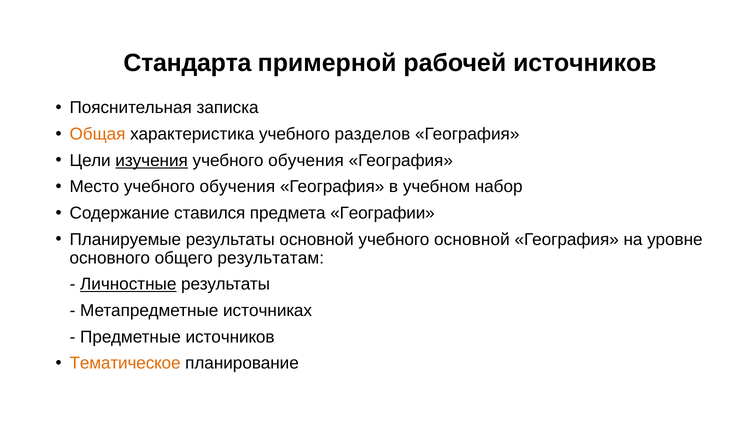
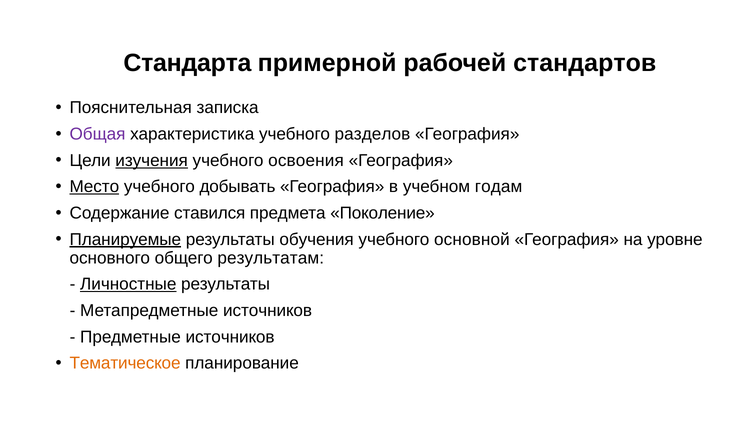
рабочей источников: источников -> стандартов (585, 63)
Общая colour: orange -> purple (98, 134)
обучения: обучения -> освоения (306, 160)
Место underline: none -> present (94, 187)
обучения: обучения -> добывать (237, 187)
набор: набор -> годам (499, 187)
Географии: Географии -> Поколение (383, 213)
Планируемые underline: none -> present (125, 239)
результаты основной: основной -> обучения (317, 239)
Метапредметные источниках: источниках -> источников (268, 310)
